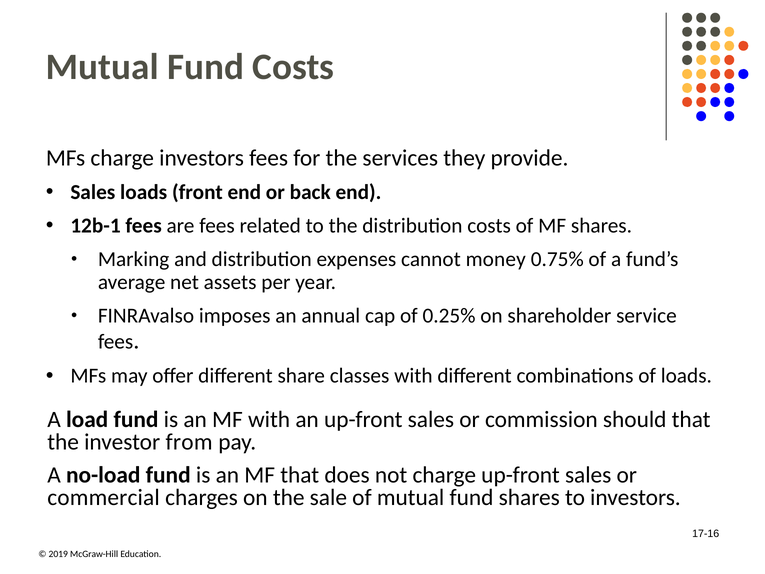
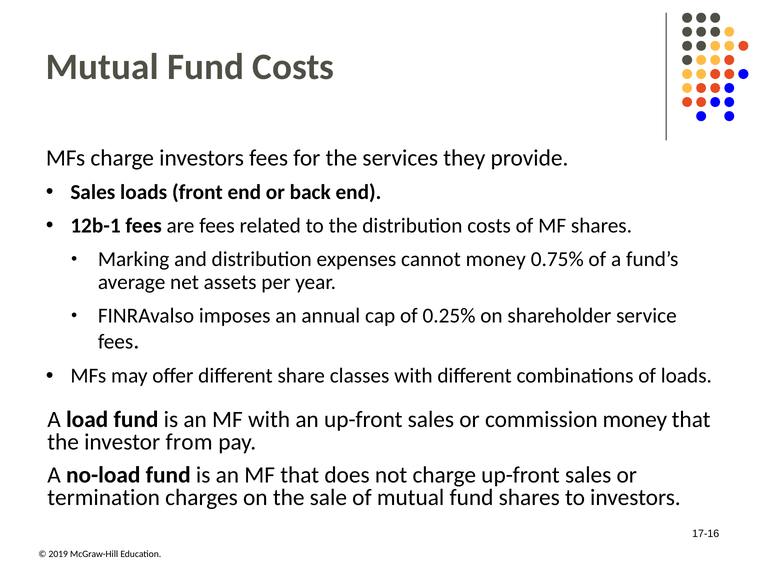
commission should: should -> money (635, 419)
commercial: commercial -> termination (104, 497)
